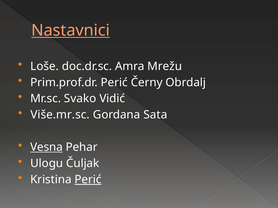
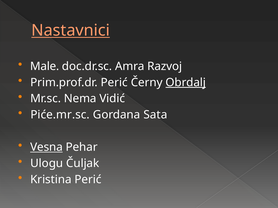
Loše: Loše -> Male (45, 66)
Mrežu: Mrežu -> Razvoj (165, 66)
Obrdalj underline: none -> present (186, 83)
Svako: Svako -> Nema (80, 99)
Više.mr.sc: Više.mr.sc -> Piće.mr.sc (60, 115)
Perić underline: present -> none (88, 180)
